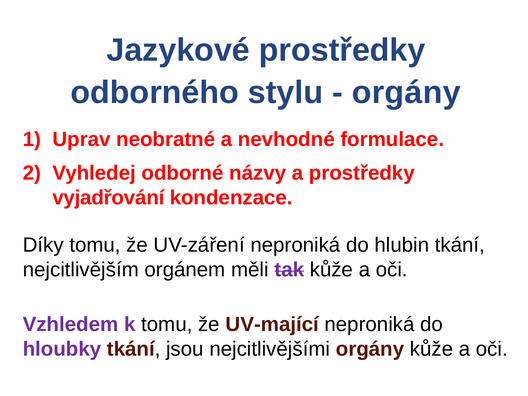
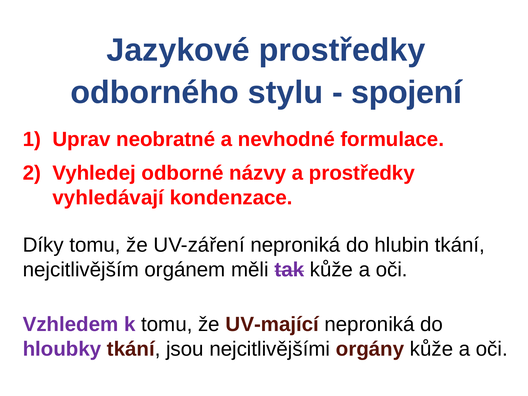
orgány: orgány -> spojení (407, 93)
vyjadřování: vyjadřování -> vyhledávají (108, 198)
